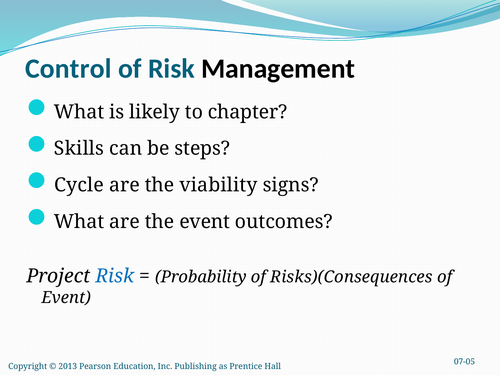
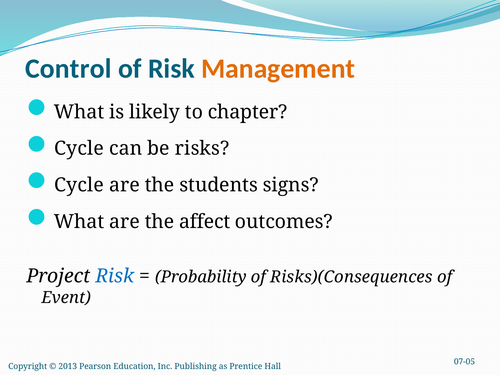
Management colour: black -> orange (278, 69)
Skills: Skills -> Cycle (79, 149)
steps: steps -> risks (202, 149)
viability: viability -> students (219, 185)
the event: event -> affect (205, 222)
